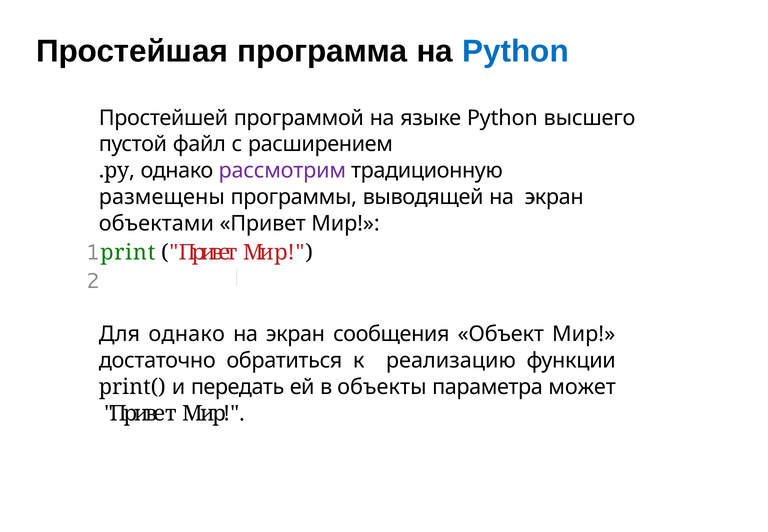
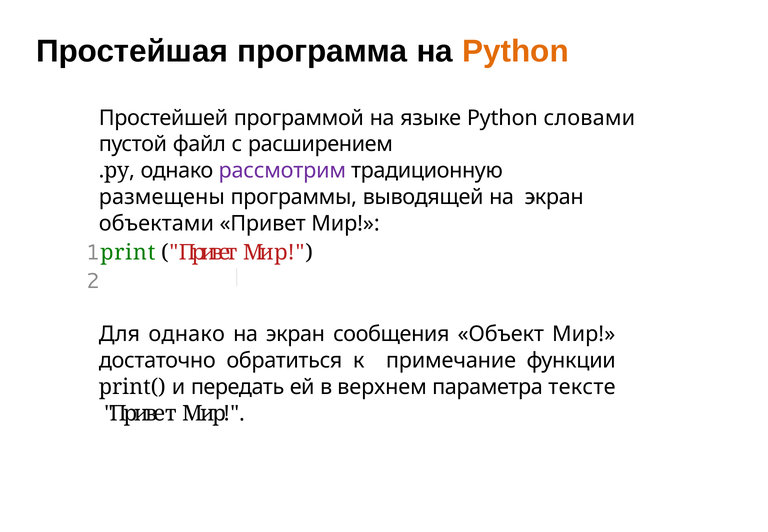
Python colour: blue -> orange (516, 52)
высшего: высшего -> словами (589, 118)
реализацию: реализацию -> примечание (451, 360)
объекты: объекты -> верхнем (382, 387)
может: может -> тексте (582, 387)
